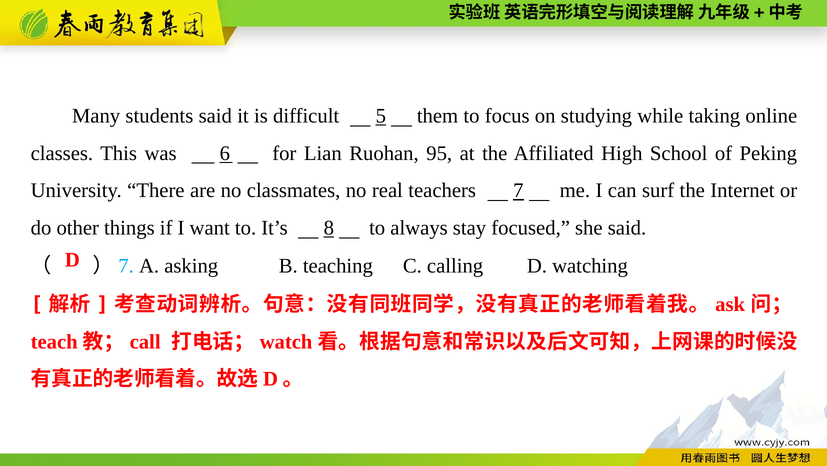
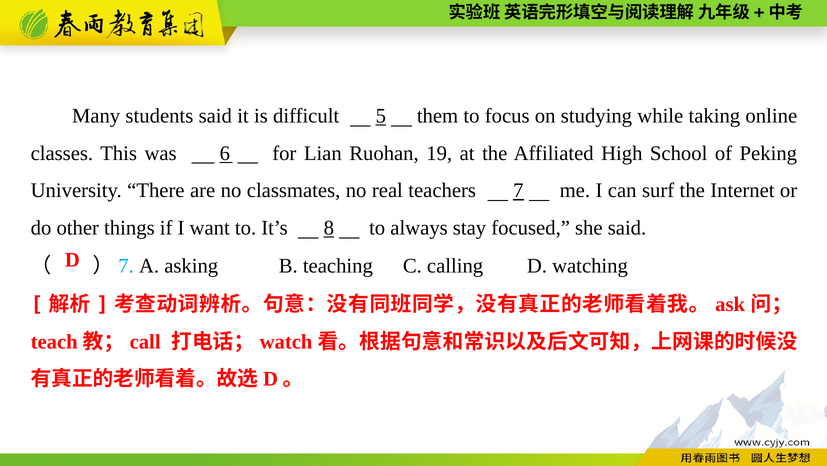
95: 95 -> 19 (439, 153)
